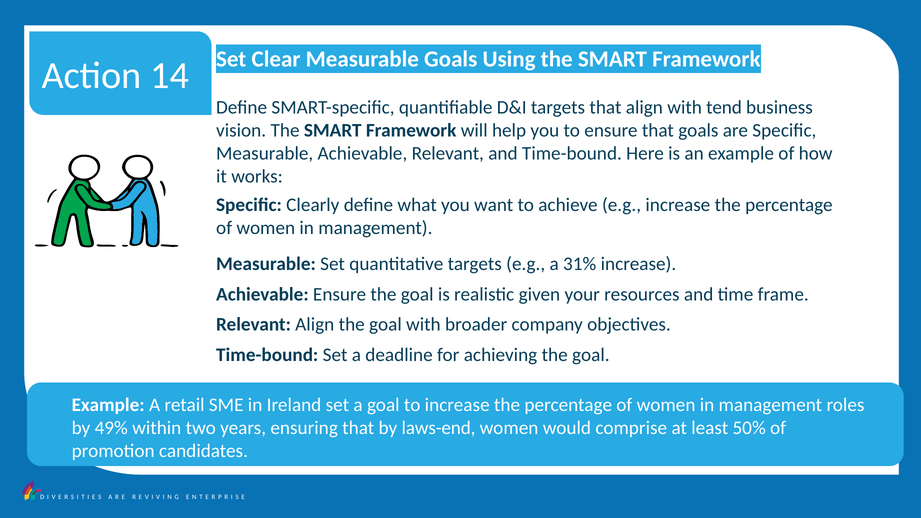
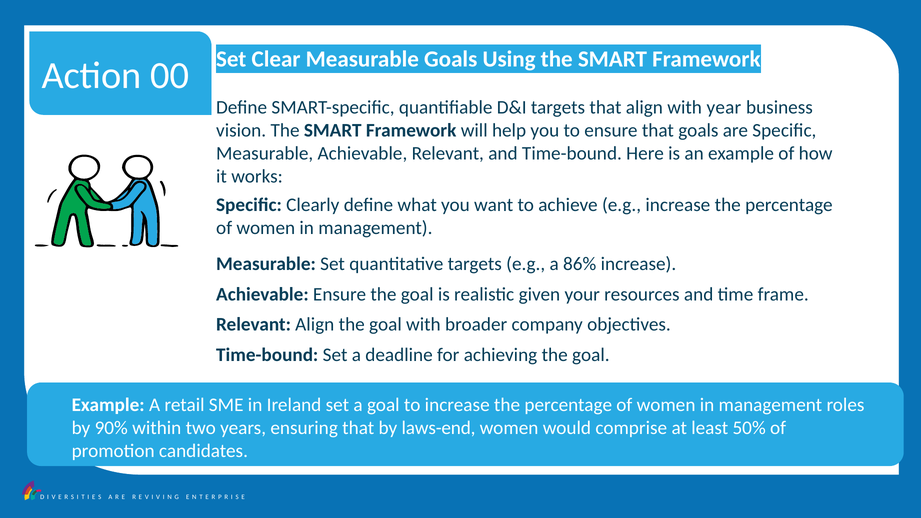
14: 14 -> 00 (170, 75)
tend: tend -> year (724, 107)
31%: 31% -> 86% (580, 264)
49%: 49% -> 90% (111, 428)
